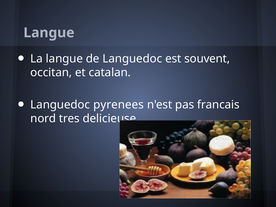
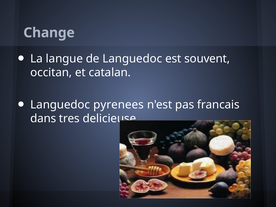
Langue: Langue -> Change (49, 33)
nord: nord -> dans (43, 119)
